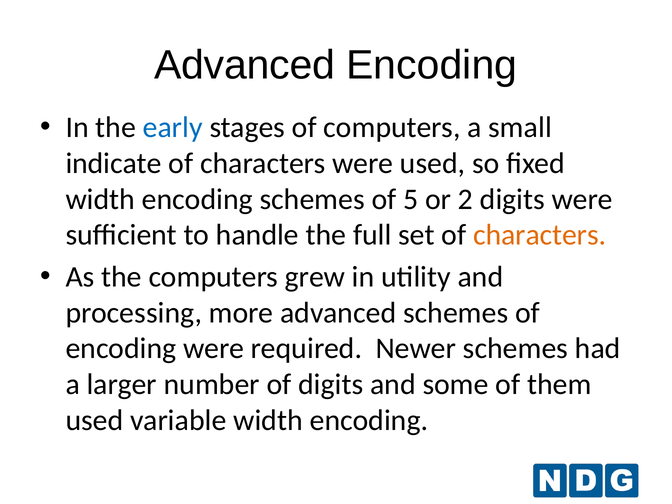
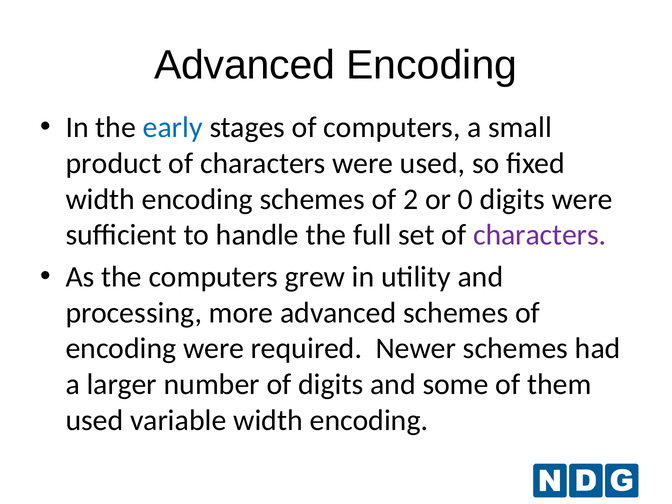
indicate: indicate -> product (114, 163)
5: 5 -> 2 (411, 199)
2: 2 -> 0 (466, 199)
characters colour: orange -> purple (540, 235)
